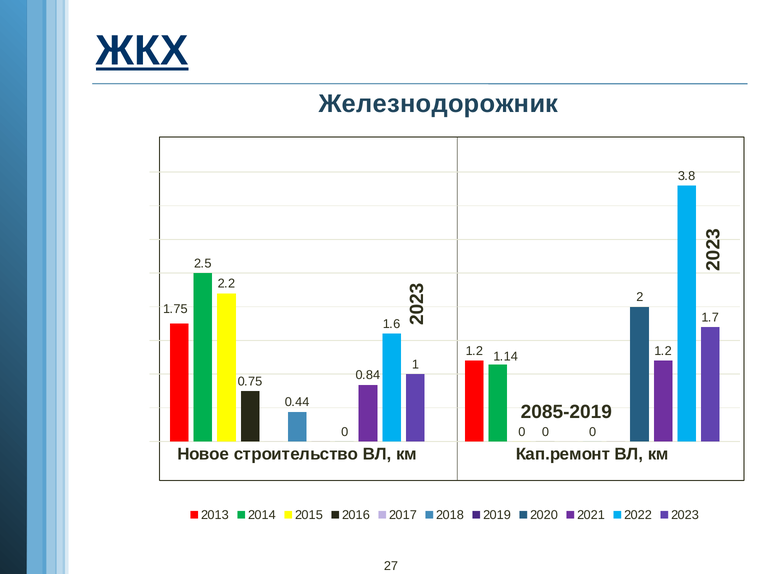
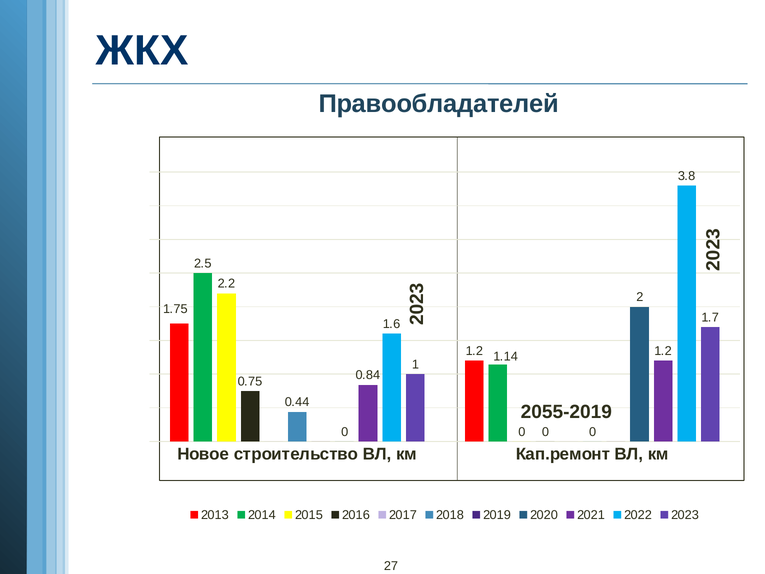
ЖКХ underline: present -> none (142, 51)
Железнодорожник: Железнодорожник -> Правообладателей (439, 104)
2085-2019: 2085-2019 -> 2055-2019 (566, 412)
